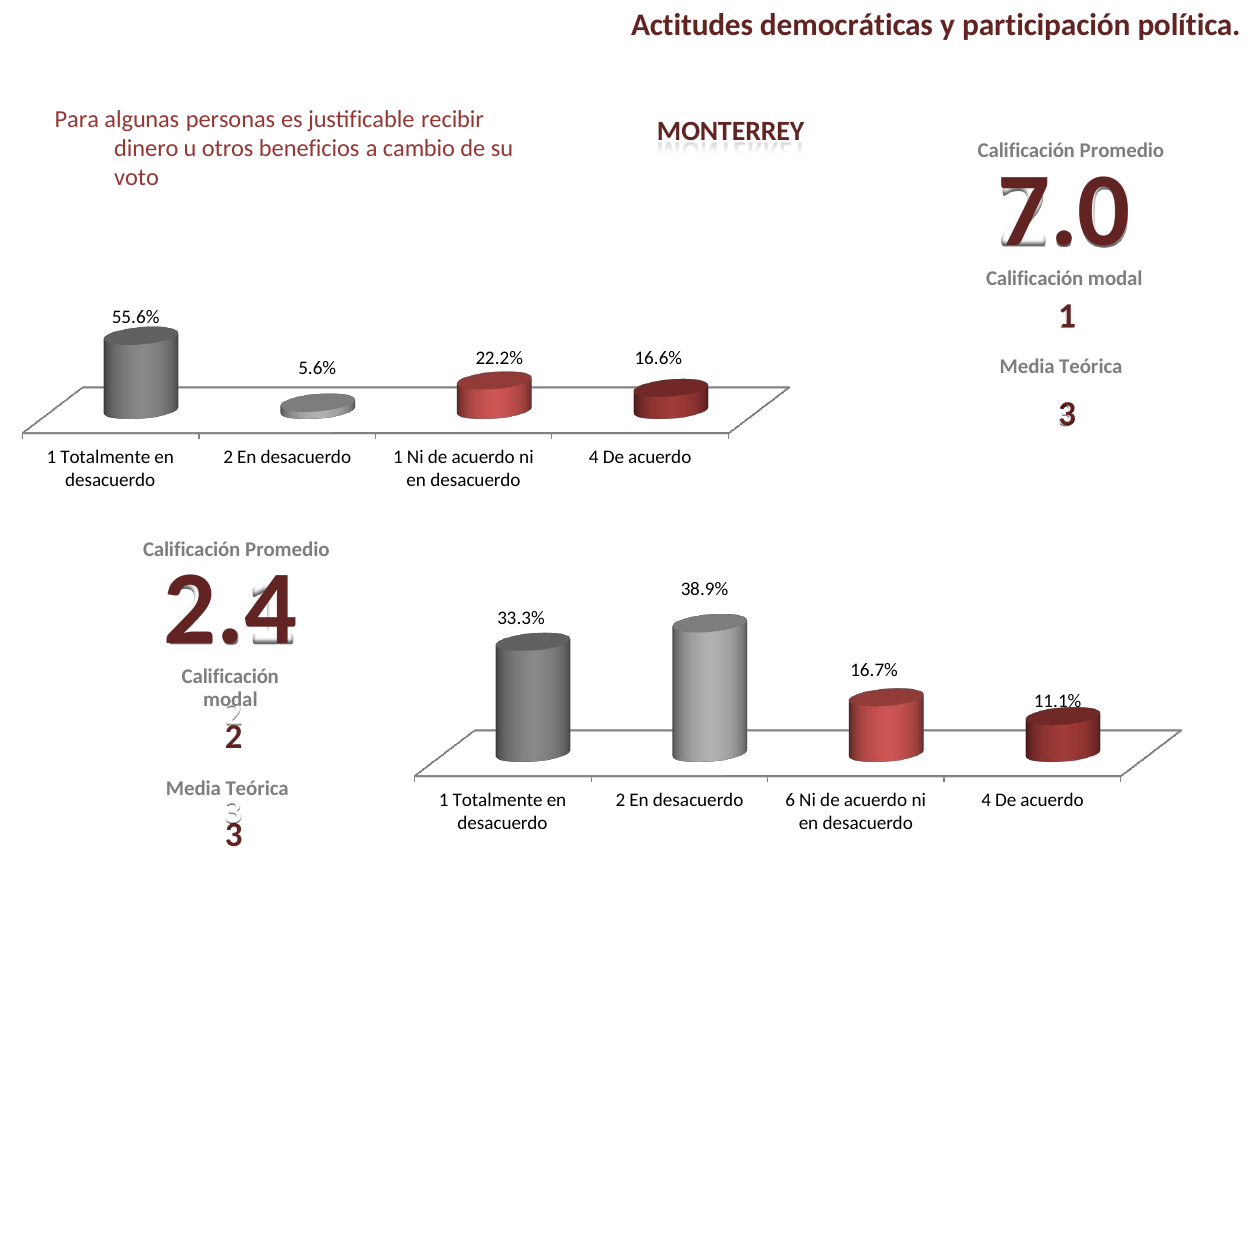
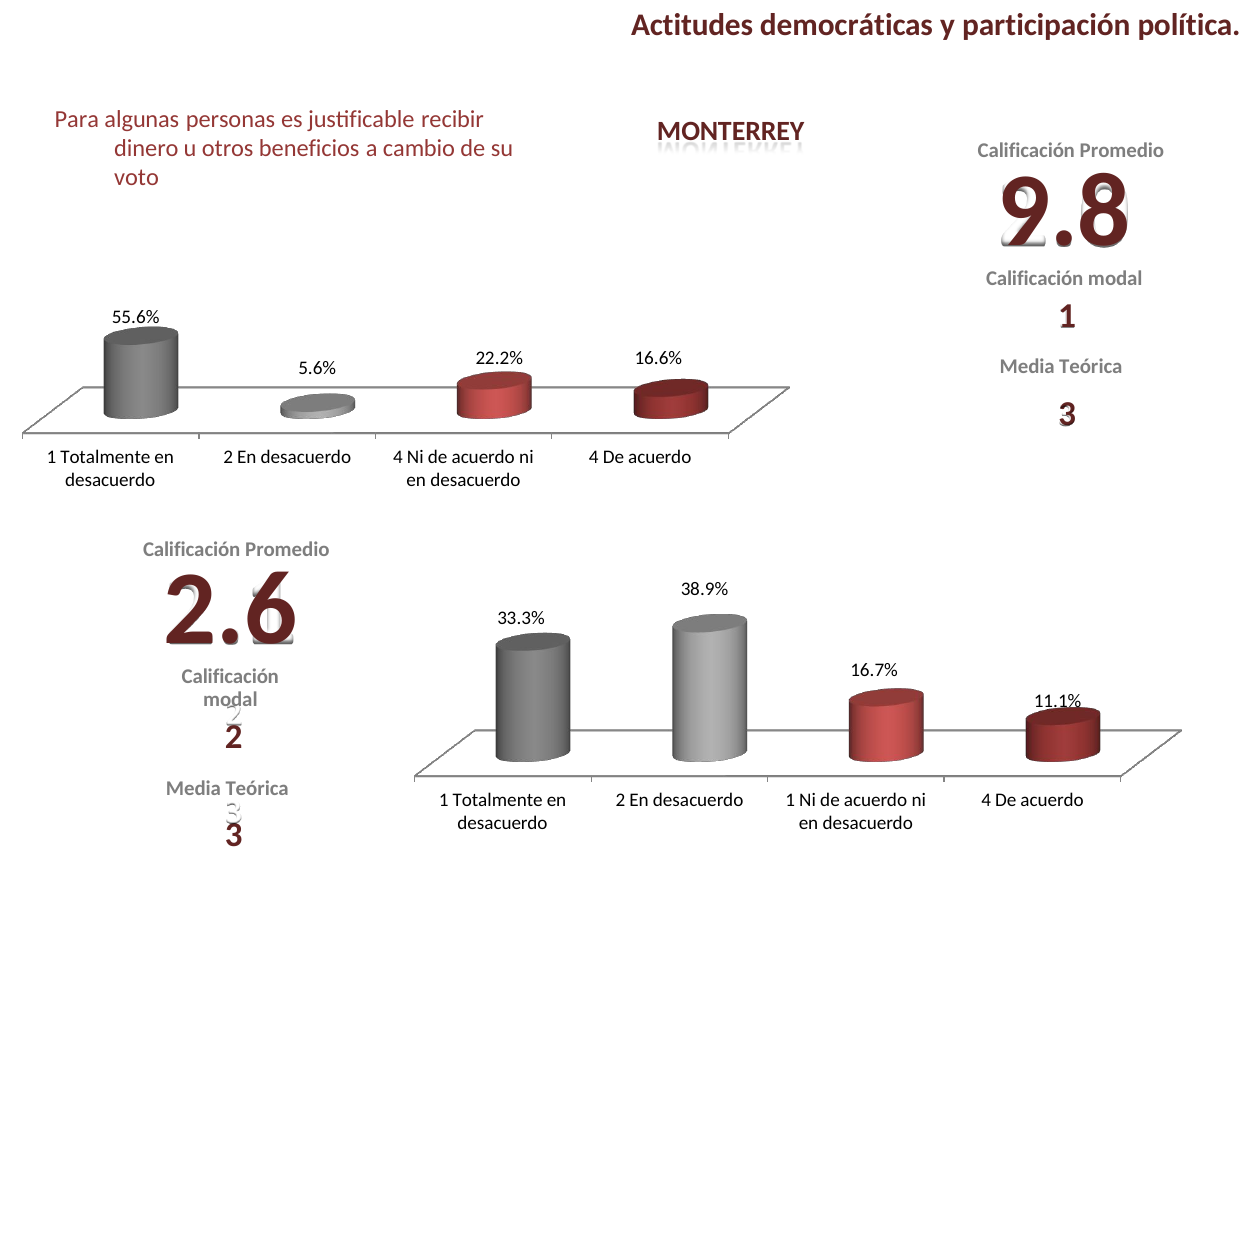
7.0: 7.0 -> 9.8 (1064, 211)
2 En desacuerdo 1: 1 -> 4 (398, 457)
2.4: 2.4 -> 2.6 (230, 609)
desacuerdo 6: 6 -> 1 (790, 800)
